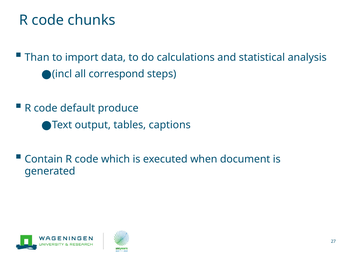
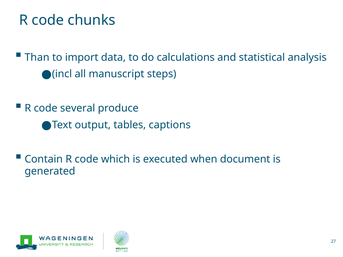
correspond: correspond -> manuscript (116, 74)
default: default -> several (78, 108)
